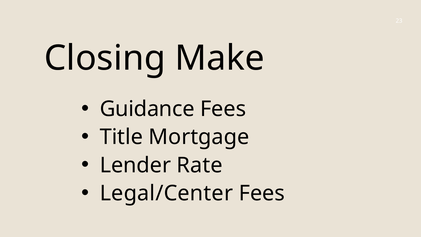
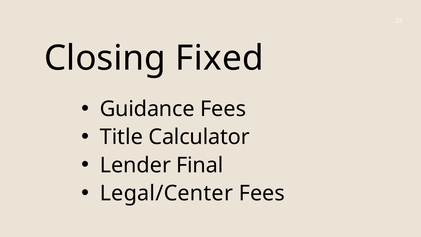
Make: Make -> Fixed (219, 58)
Mortgage: Mortgage -> Calculator (199, 137)
Rate: Rate -> Final (200, 165)
